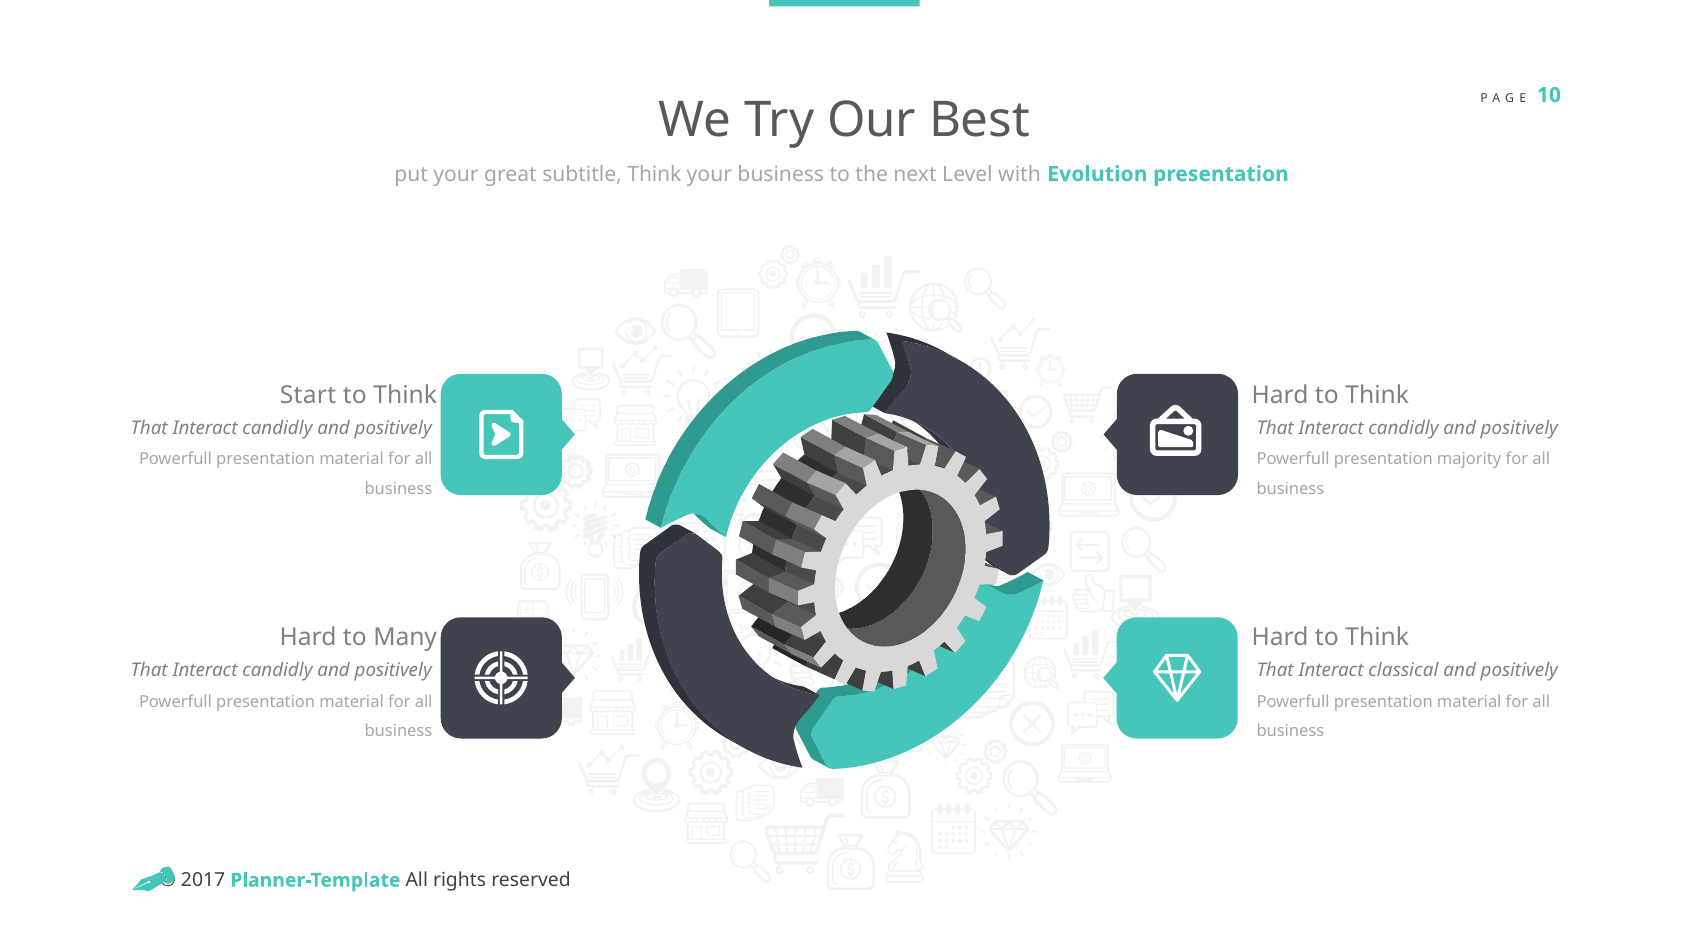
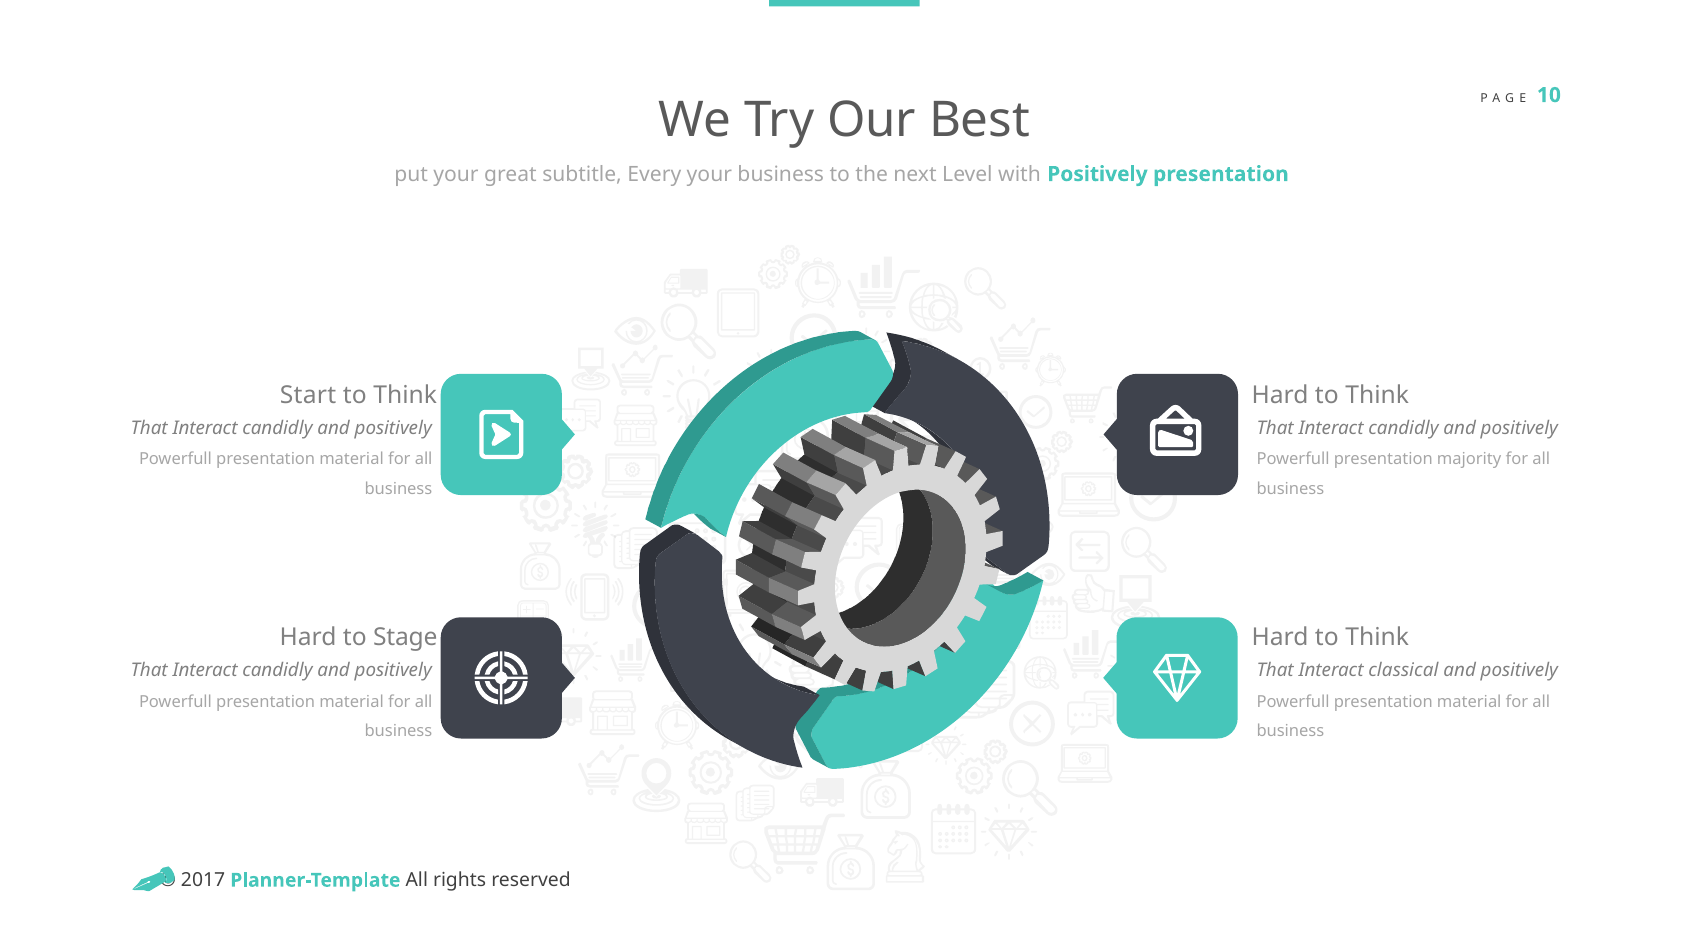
subtitle Think: Think -> Every (654, 174)
with Evolution: Evolution -> Positively (1097, 174)
Many: Many -> Stage (405, 637)
